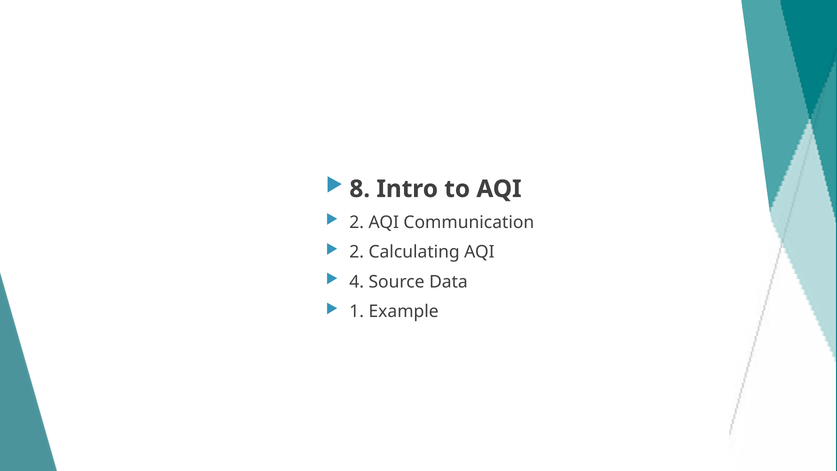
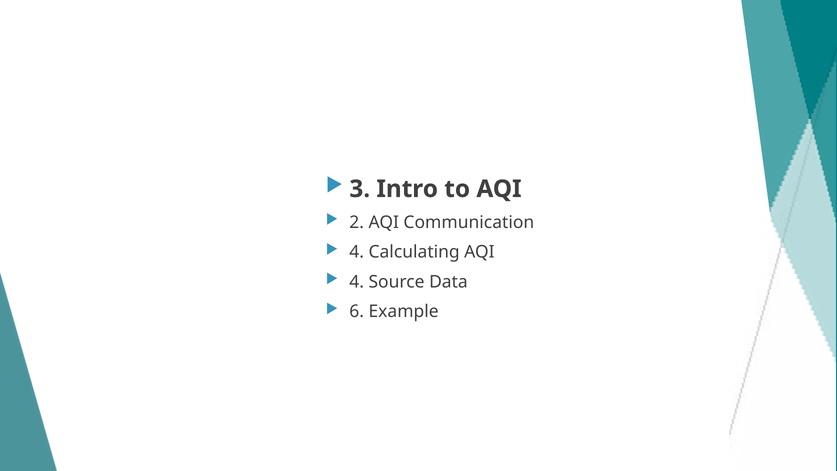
8: 8 -> 3 (360, 189)
2: 2 -> 4 (357, 252)
1: 1 -> 6 (357, 311)
